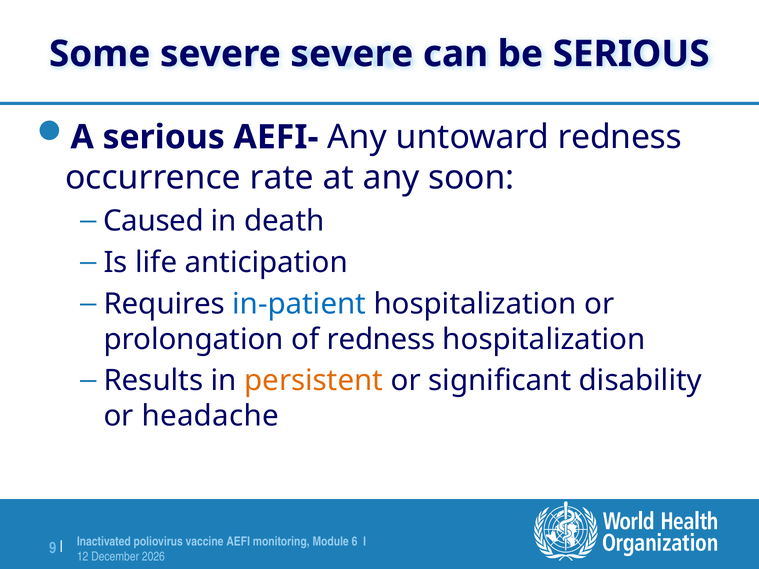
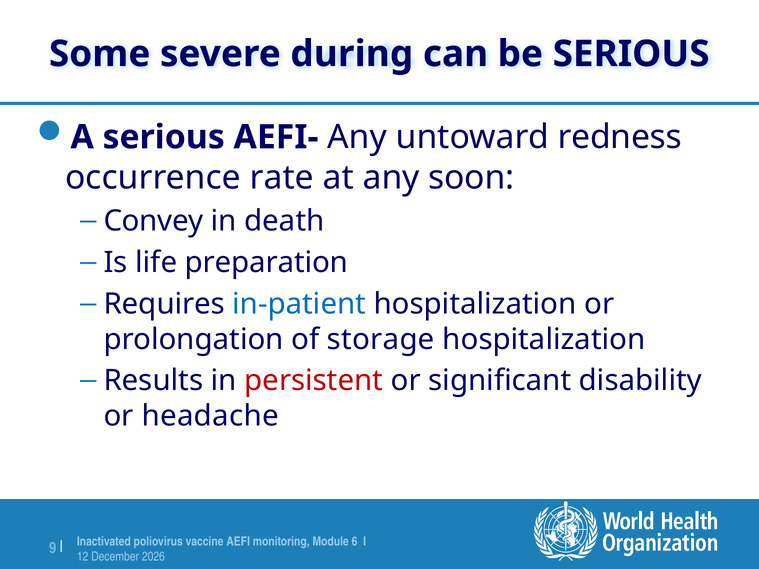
severe severe: severe -> during (352, 54)
Caused: Caused -> Convey (154, 221)
anticipation: anticipation -> preparation (266, 263)
of redness: redness -> storage (381, 339)
persistent colour: orange -> red (314, 381)
